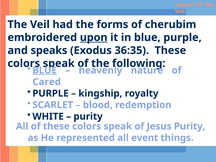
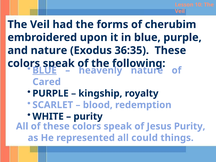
upon underline: present -> none (94, 37)
and speaks: speaks -> nature (49, 50)
event: event -> could (145, 138)
